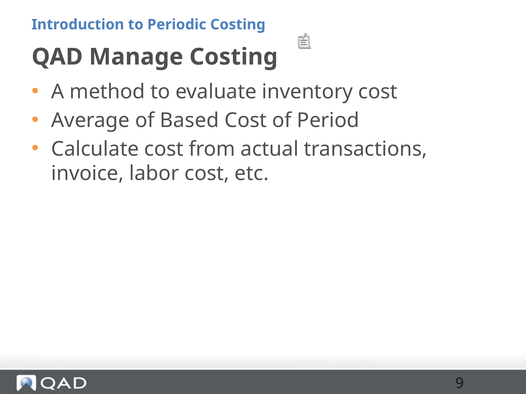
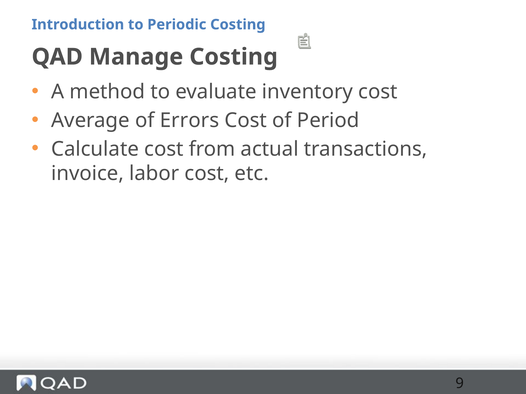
Based: Based -> Errors (189, 121)
